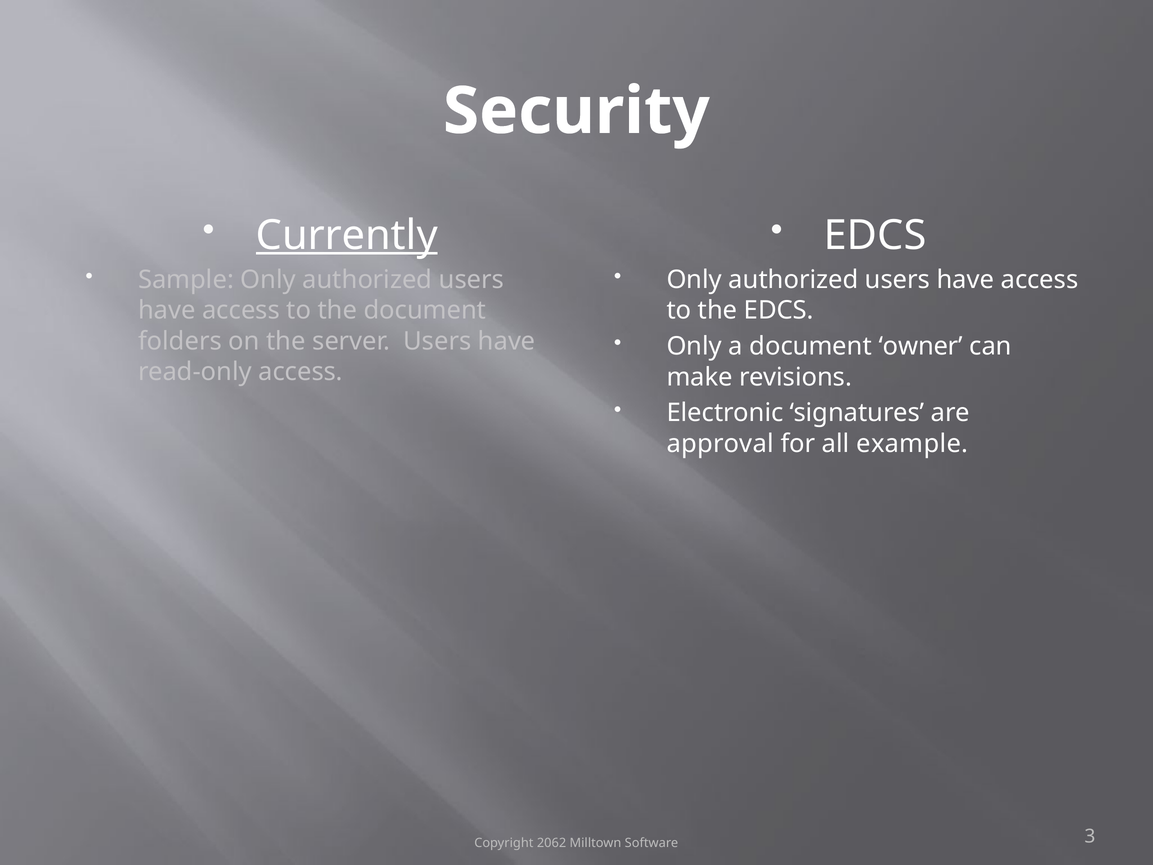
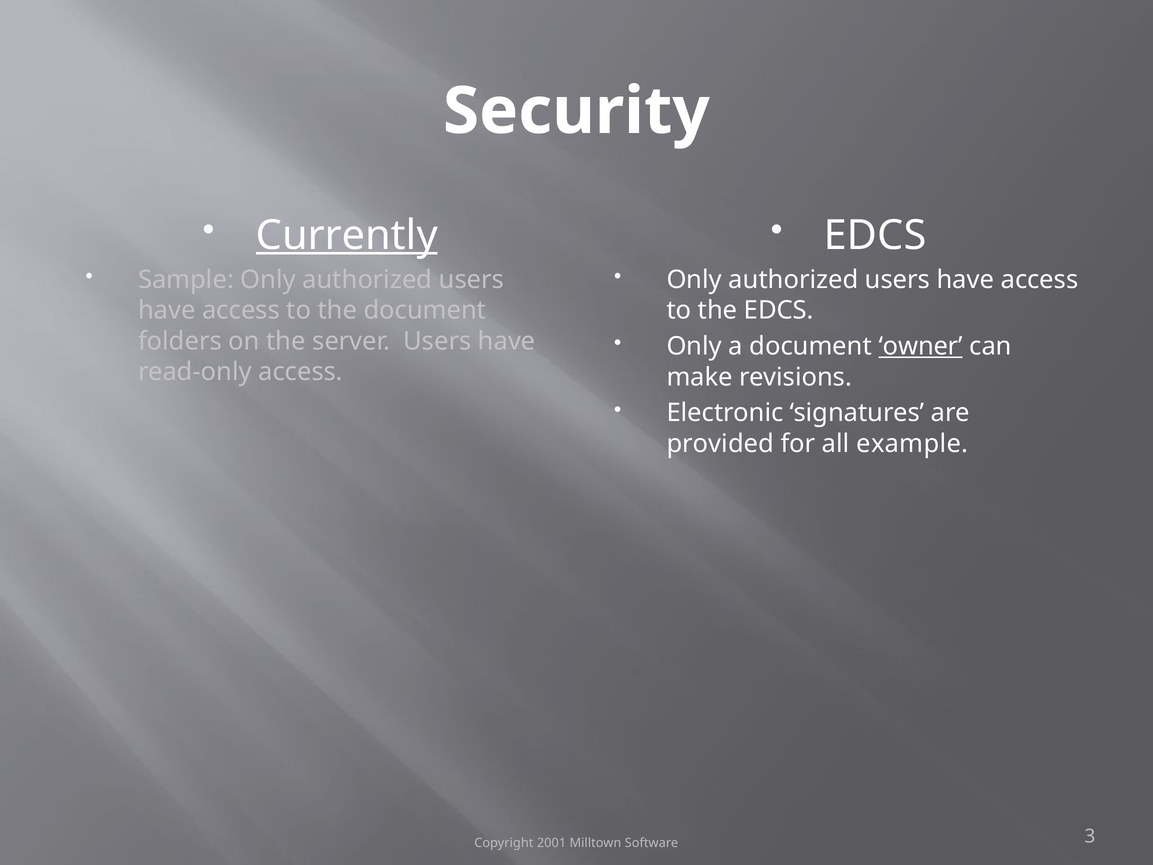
owner underline: none -> present (921, 346)
approval: approval -> provided (720, 444)
2062: 2062 -> 2001 (552, 843)
